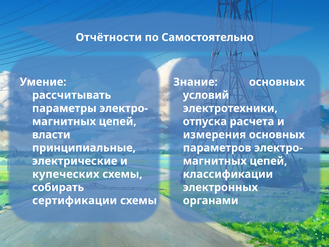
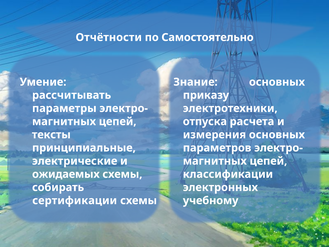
условий: условий -> приказу (206, 95)
власти: власти -> тексты (51, 135)
купеческих: купеческих -> ожидаемых (66, 174)
органами: органами -> учебному (211, 200)
